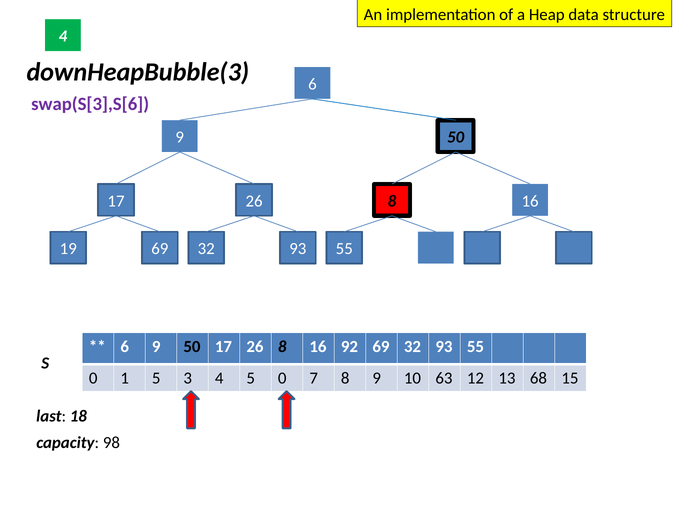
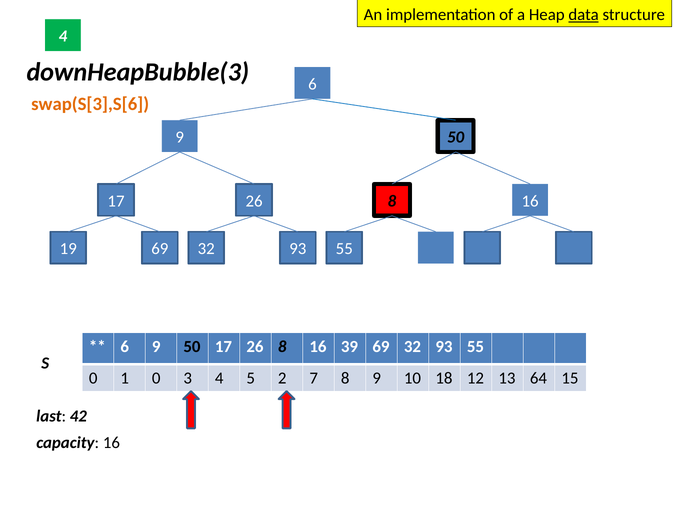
data underline: none -> present (584, 15)
swap(S[3],S[6 colour: purple -> orange (90, 104)
92: 92 -> 39 (349, 346)
1 5: 5 -> 0 (156, 378)
5 0: 0 -> 2 (282, 378)
63: 63 -> 18 (444, 378)
68: 68 -> 64 (538, 378)
18: 18 -> 42 (78, 416)
capacity 98: 98 -> 16 (111, 442)
